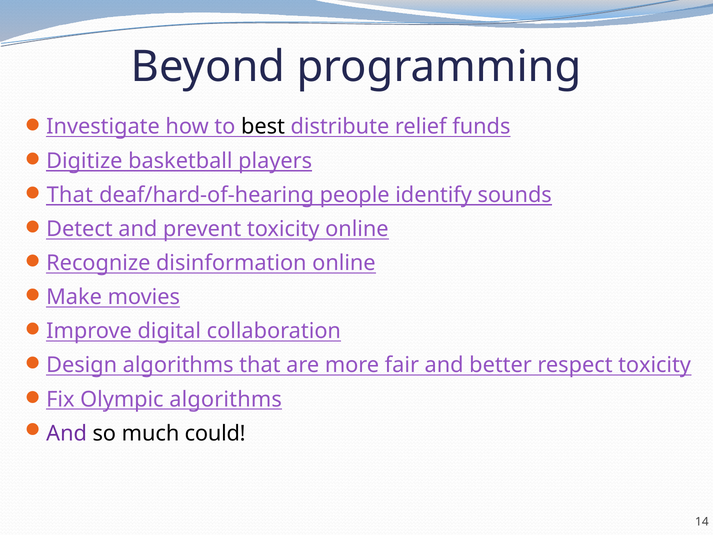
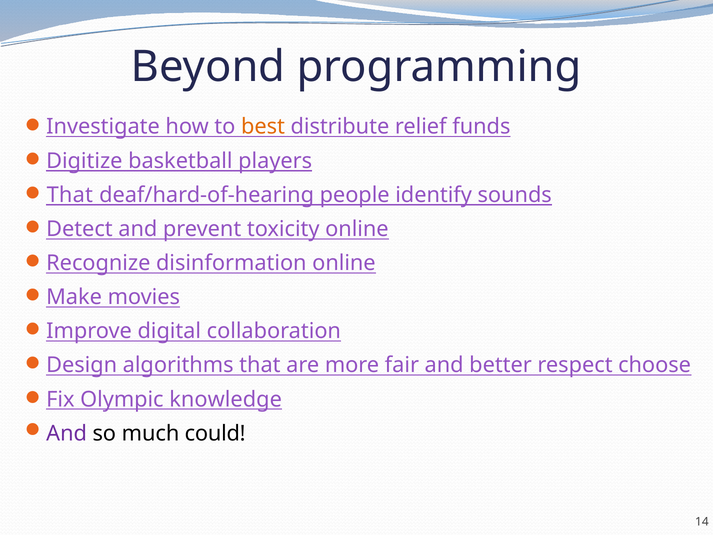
best colour: black -> orange (263, 127)
respect toxicity: toxicity -> choose (655, 365)
Olympic algorithms: algorithms -> knowledge (226, 399)
